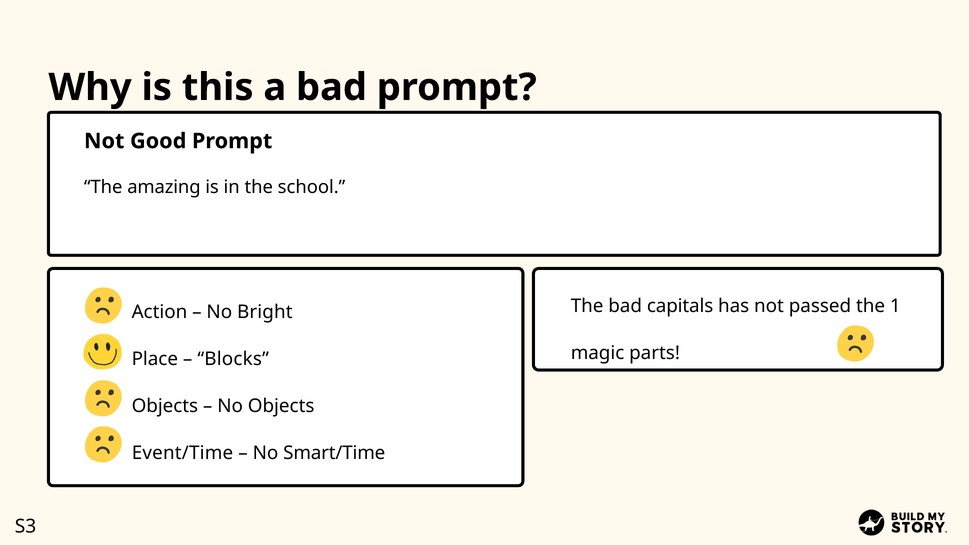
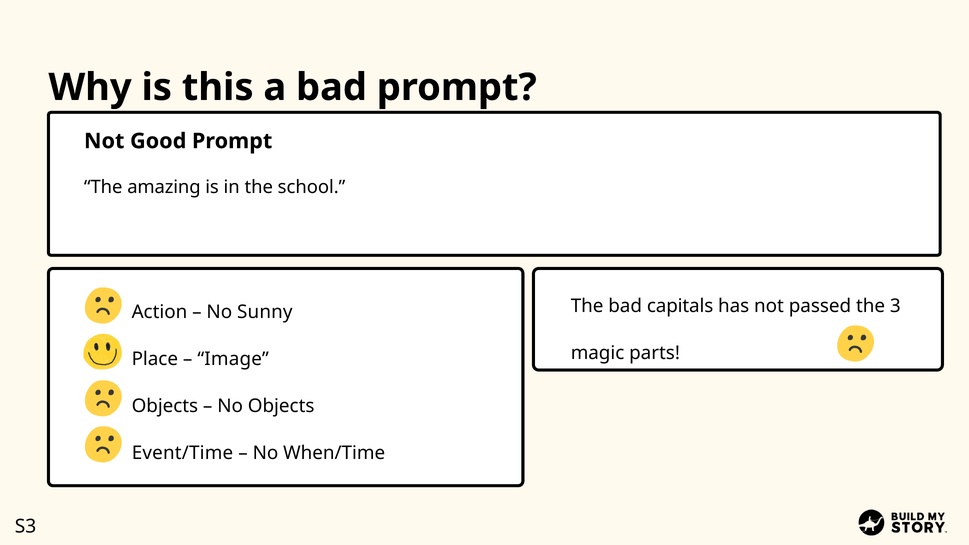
1: 1 -> 3 (895, 306)
Bright: Bright -> Sunny (265, 312)
Blocks: Blocks -> Image (233, 359)
Smart/Time: Smart/Time -> When/Time (334, 453)
